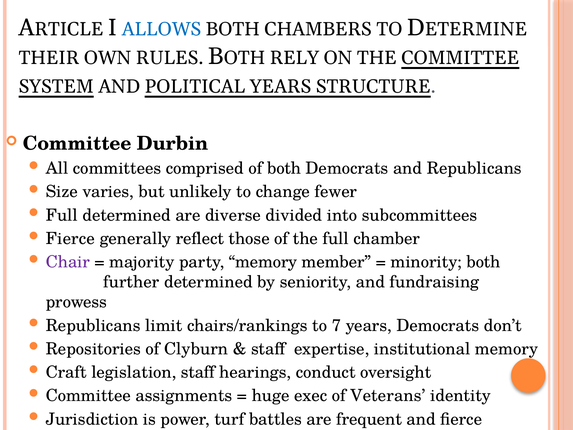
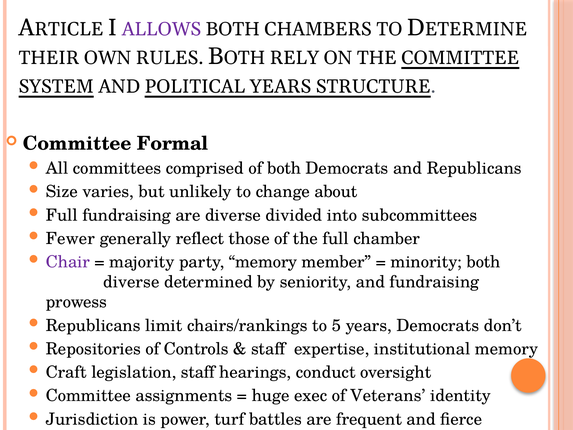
ALLOWS colour: blue -> purple (162, 29)
Durbin: Durbin -> Formal (173, 144)
fewer: fewer -> about (336, 192)
Full determined: determined -> fundraising (127, 215)
Fierce: Fierce -> Fewer (70, 238)
further: further -> diverse (131, 282)
7: 7 -> 5 (337, 325)
Clyburn: Clyburn -> Controls (196, 349)
